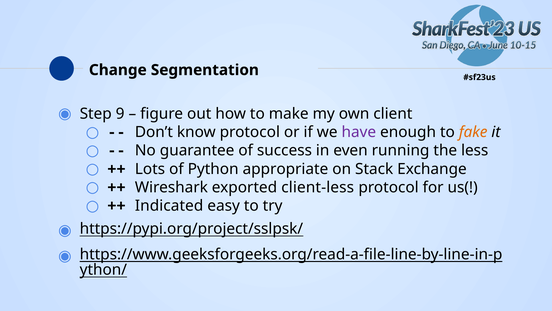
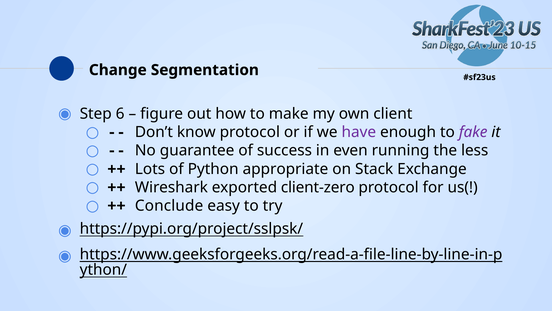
9: 9 -> 6 (120, 114)
fake colour: orange -> purple (473, 132)
client-less: client-less -> client-zero (318, 187)
Indicated: Indicated -> Conclude (169, 206)
